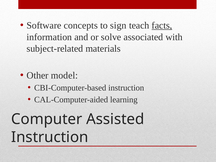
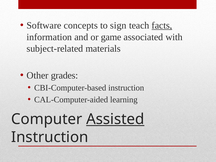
solve: solve -> game (111, 37)
model: model -> grades (65, 75)
Assisted underline: none -> present (115, 119)
